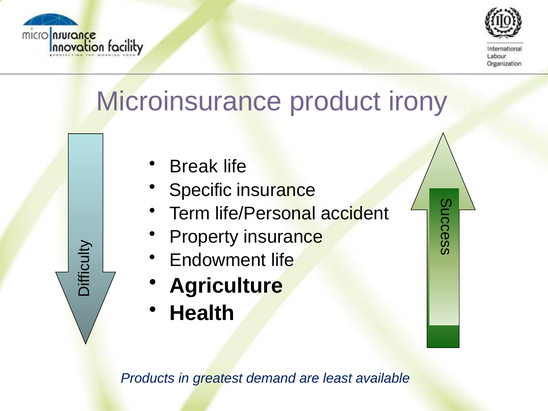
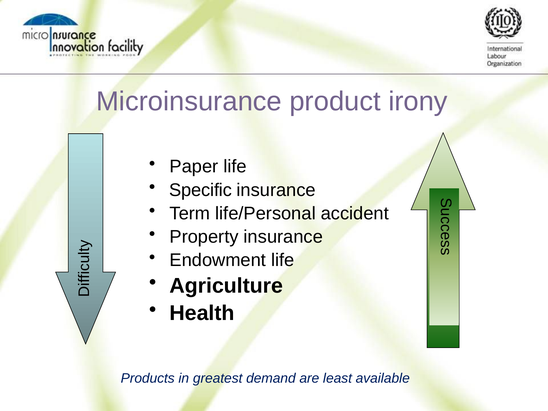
Break: Break -> Paper (194, 167)
